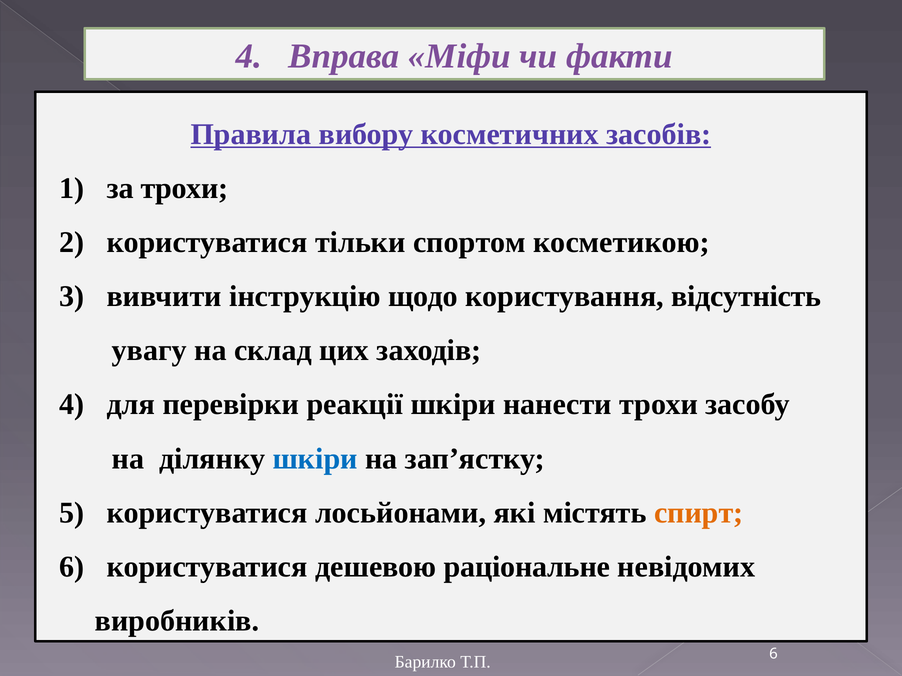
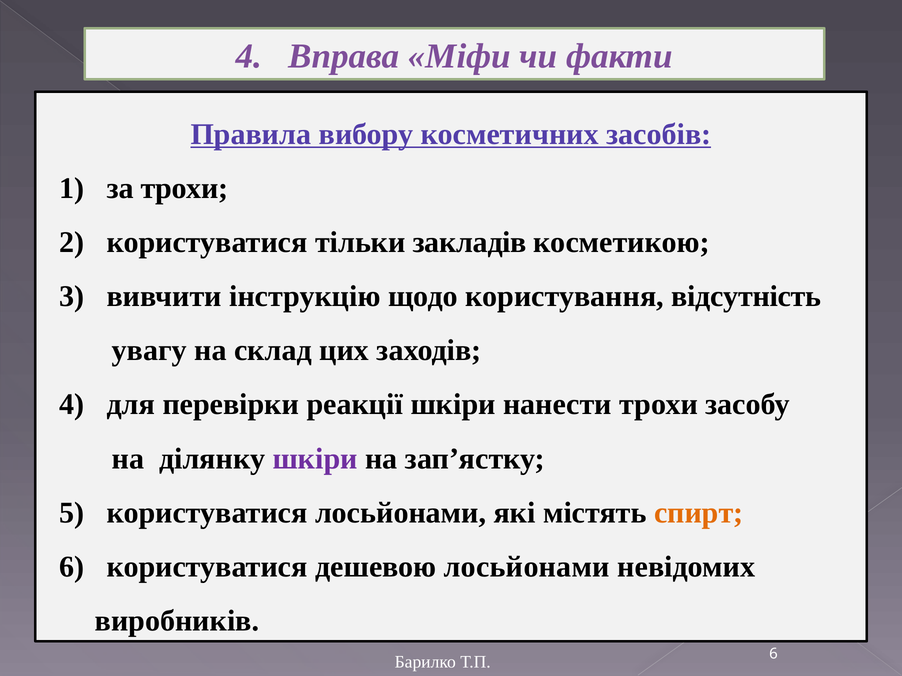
спортом: спортом -> закладів (470, 242)
шкіри colour: blue -> purple (315, 459)
дешевою раціональне: раціональне -> лосьйонами (527, 567)
